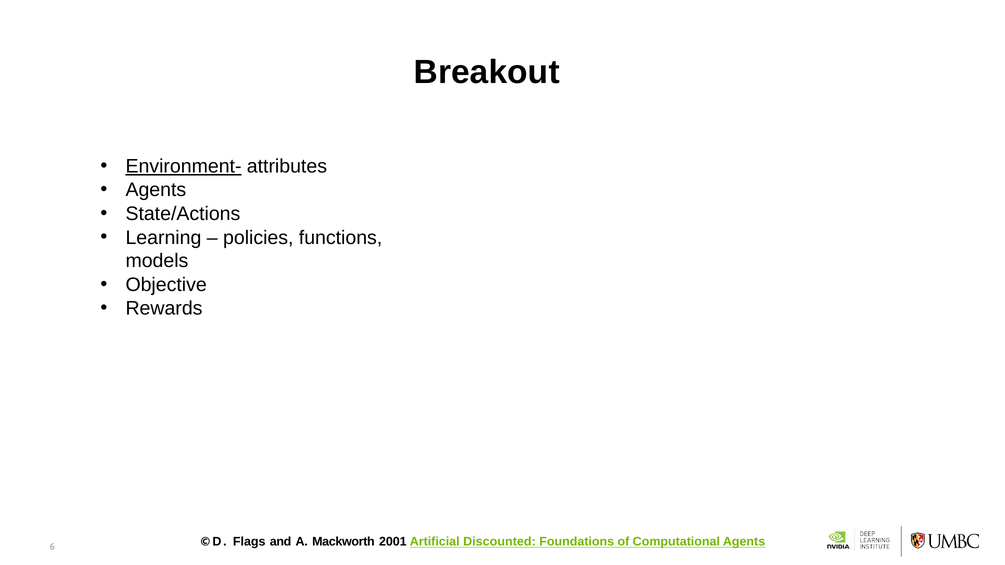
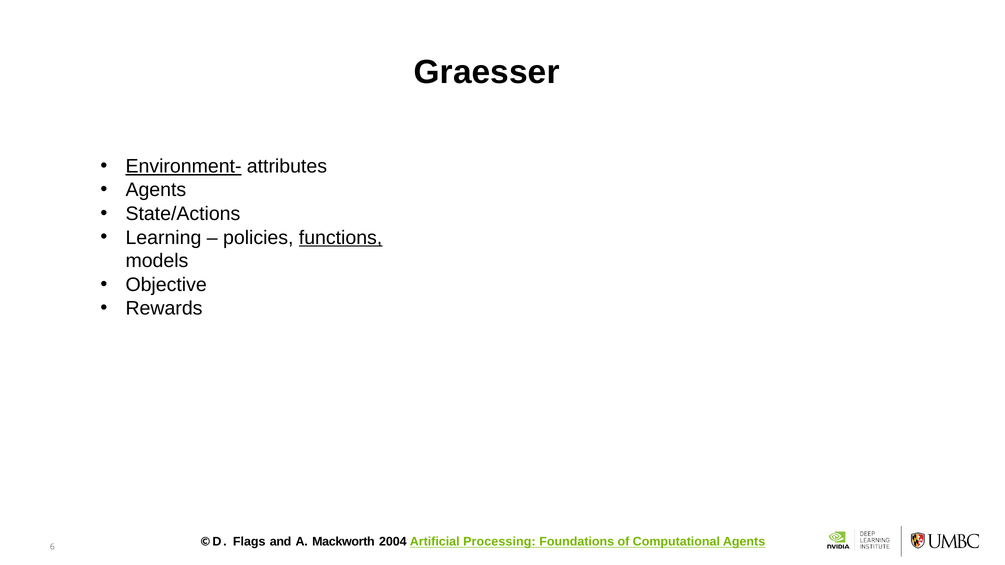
Breakout: Breakout -> Graesser (487, 72)
functions underline: none -> present (341, 238)
2001: 2001 -> 2004 (393, 542)
Discounted: Discounted -> Processing (499, 542)
